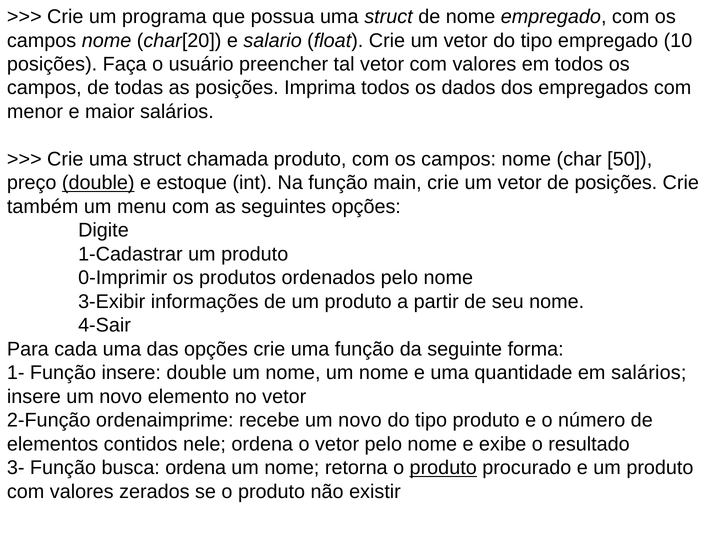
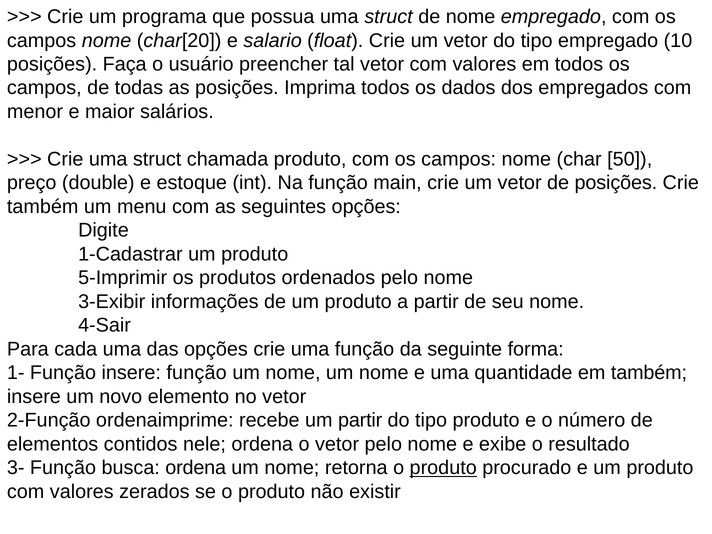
double underline: present -> none (98, 183)
0-Imprimir: 0-Imprimir -> 5-Imprimir (123, 278)
insere double: double -> função (197, 373)
em salários: salários -> também (649, 373)
recebe um novo: novo -> partir (360, 420)
